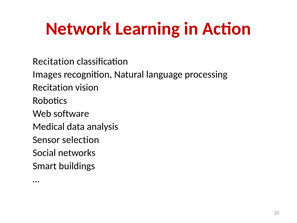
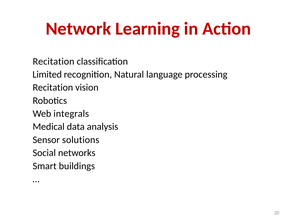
Images: Images -> Limited (47, 74)
software: software -> integrals (71, 114)
selection: selection -> solutions (81, 140)
